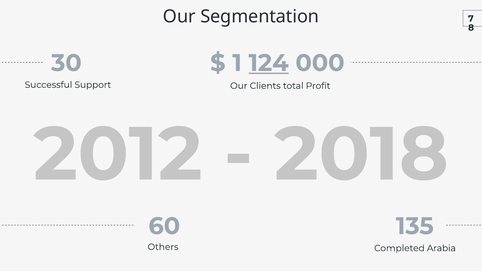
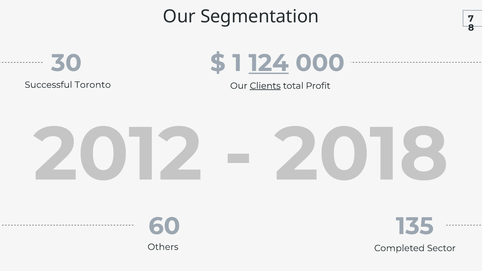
Support: Support -> Toronto (93, 85)
Clients underline: none -> present (265, 86)
Arabia: Arabia -> Sector (441, 248)
